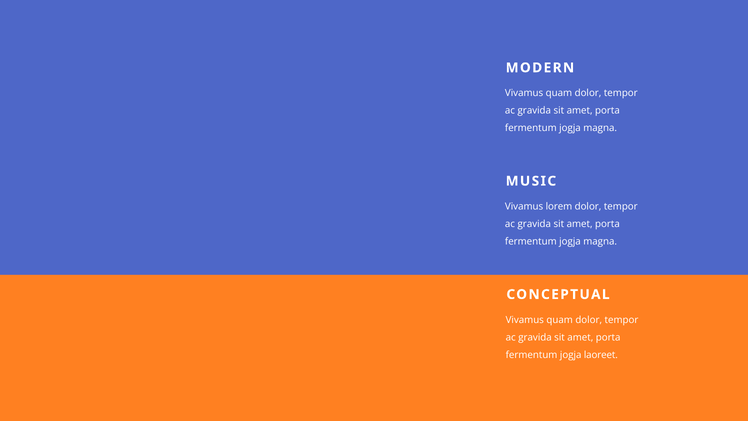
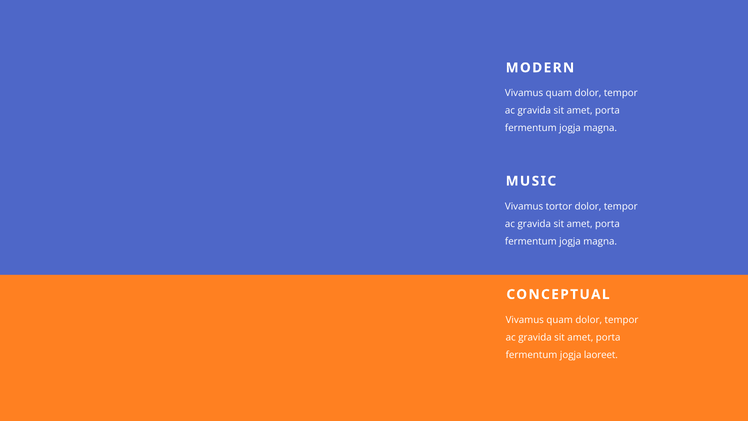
lorem: lorem -> tortor (559, 206)
